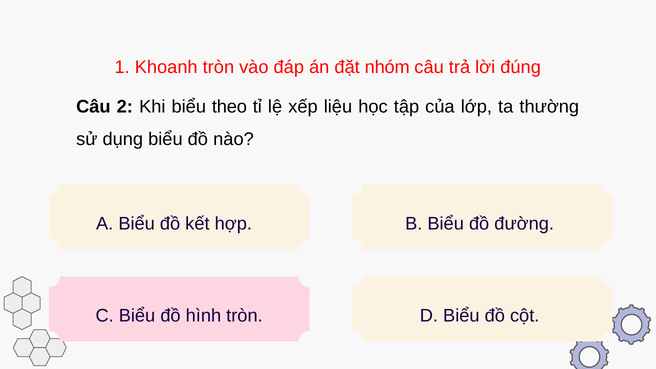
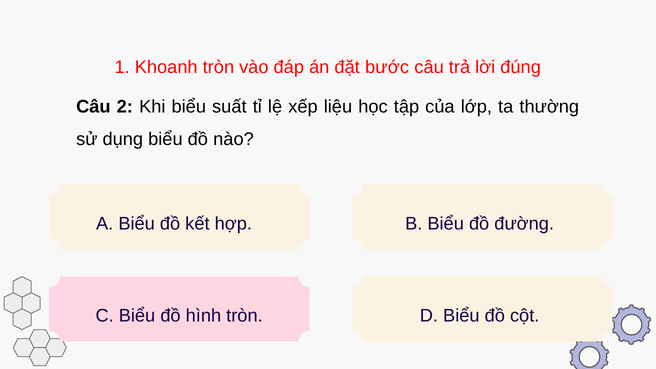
nhóm: nhóm -> bước (387, 67)
theo: theo -> suất (229, 107)
